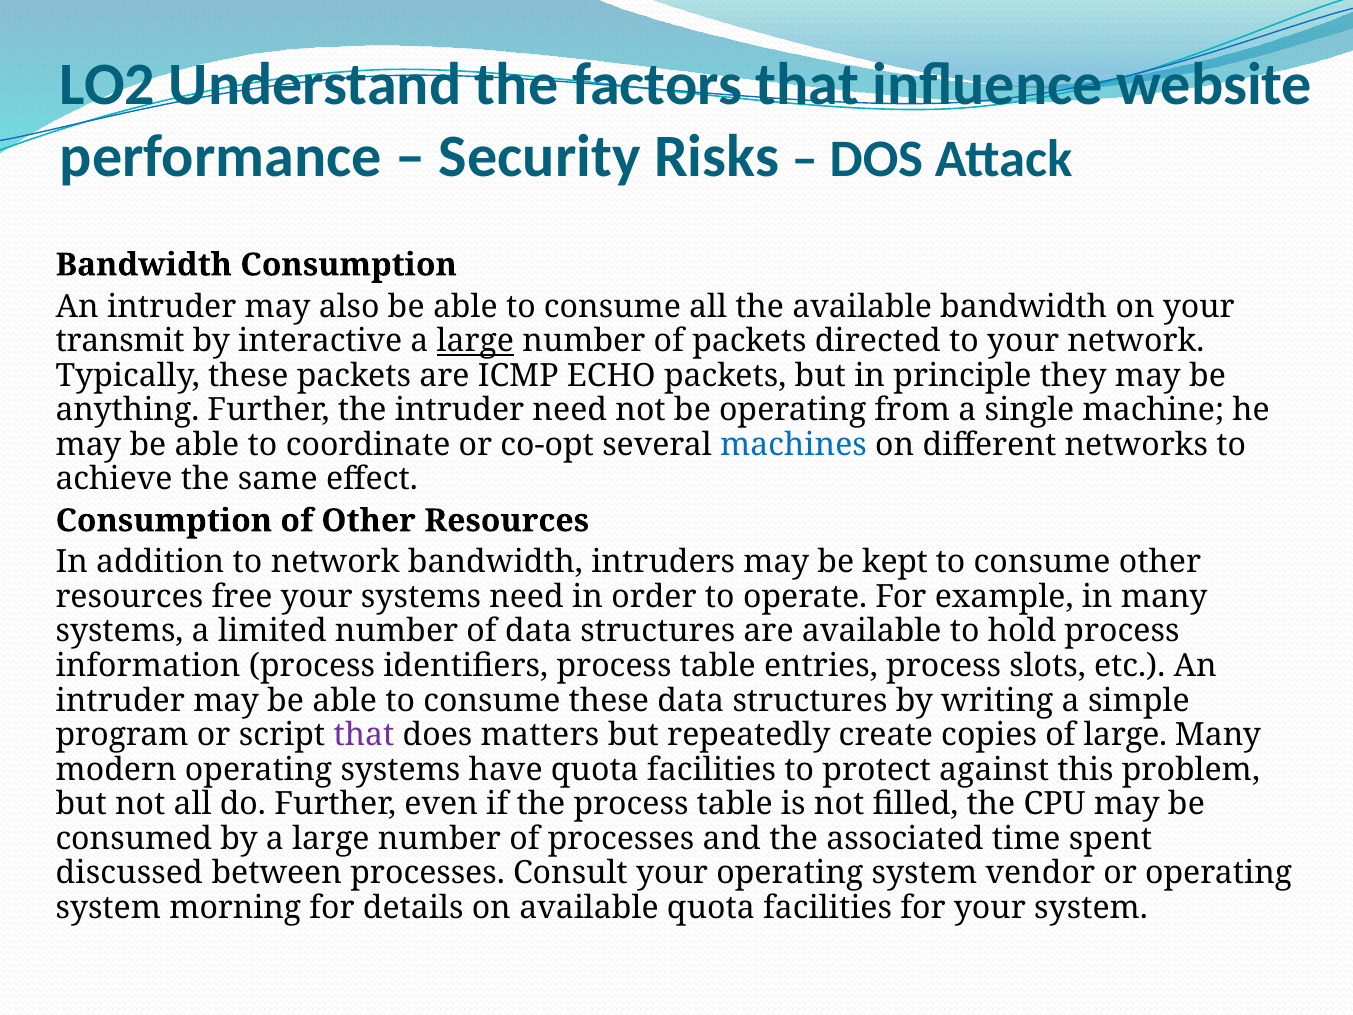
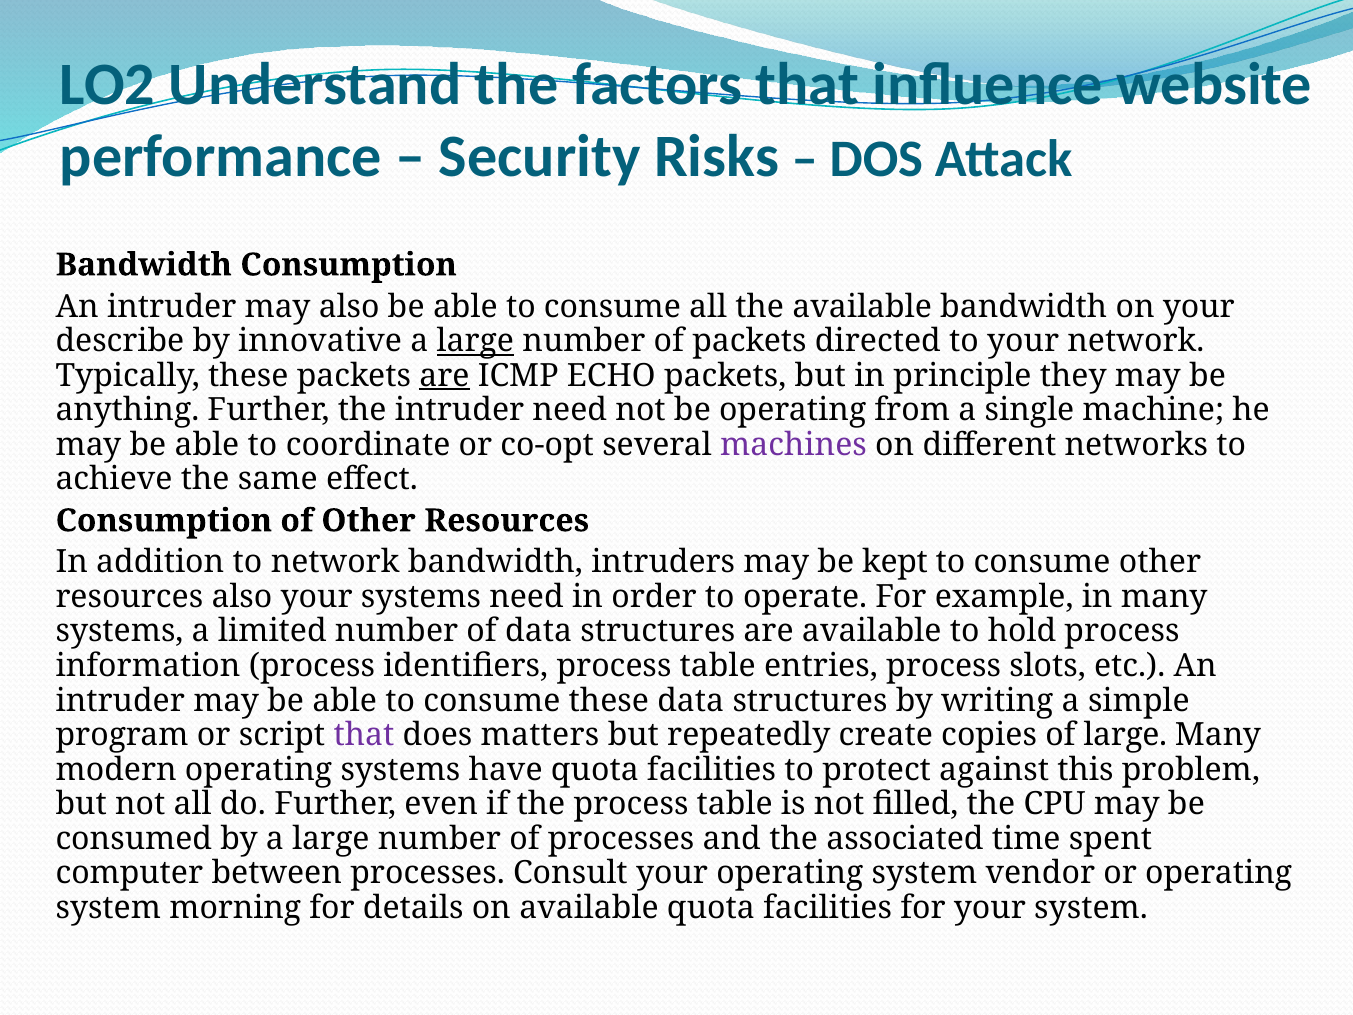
transmit: transmit -> describe (120, 341)
interactive: interactive -> innovative (320, 341)
are underline: none -> present (444, 375)
machines colour: blue -> purple (794, 445)
resources free: free -> also (242, 597)
discussed: discussed -> computer (129, 873)
